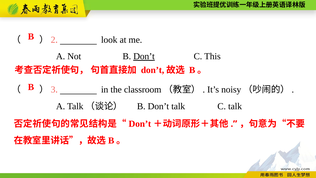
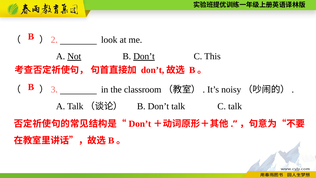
Not underline: none -> present (74, 56)
